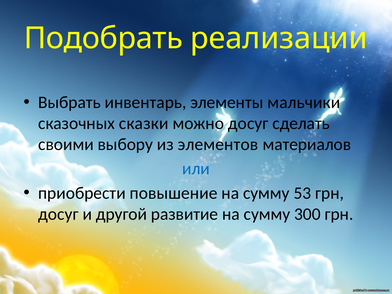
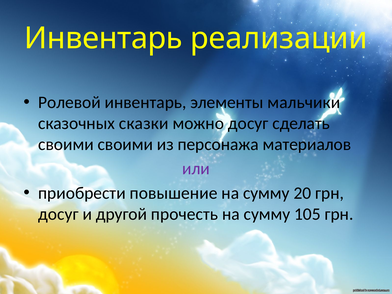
Подобрать: Подобрать -> Инвентарь (103, 38)
Выбрать: Выбрать -> Ролевой (69, 102)
своими выбору: выбору -> своими (125, 144)
элементов: элементов -> персонажа (218, 144)
или colour: blue -> purple (196, 169)
53: 53 -> 20 (302, 193)
развитие: развитие -> прочесть (184, 214)
300: 300 -> 105 (307, 214)
